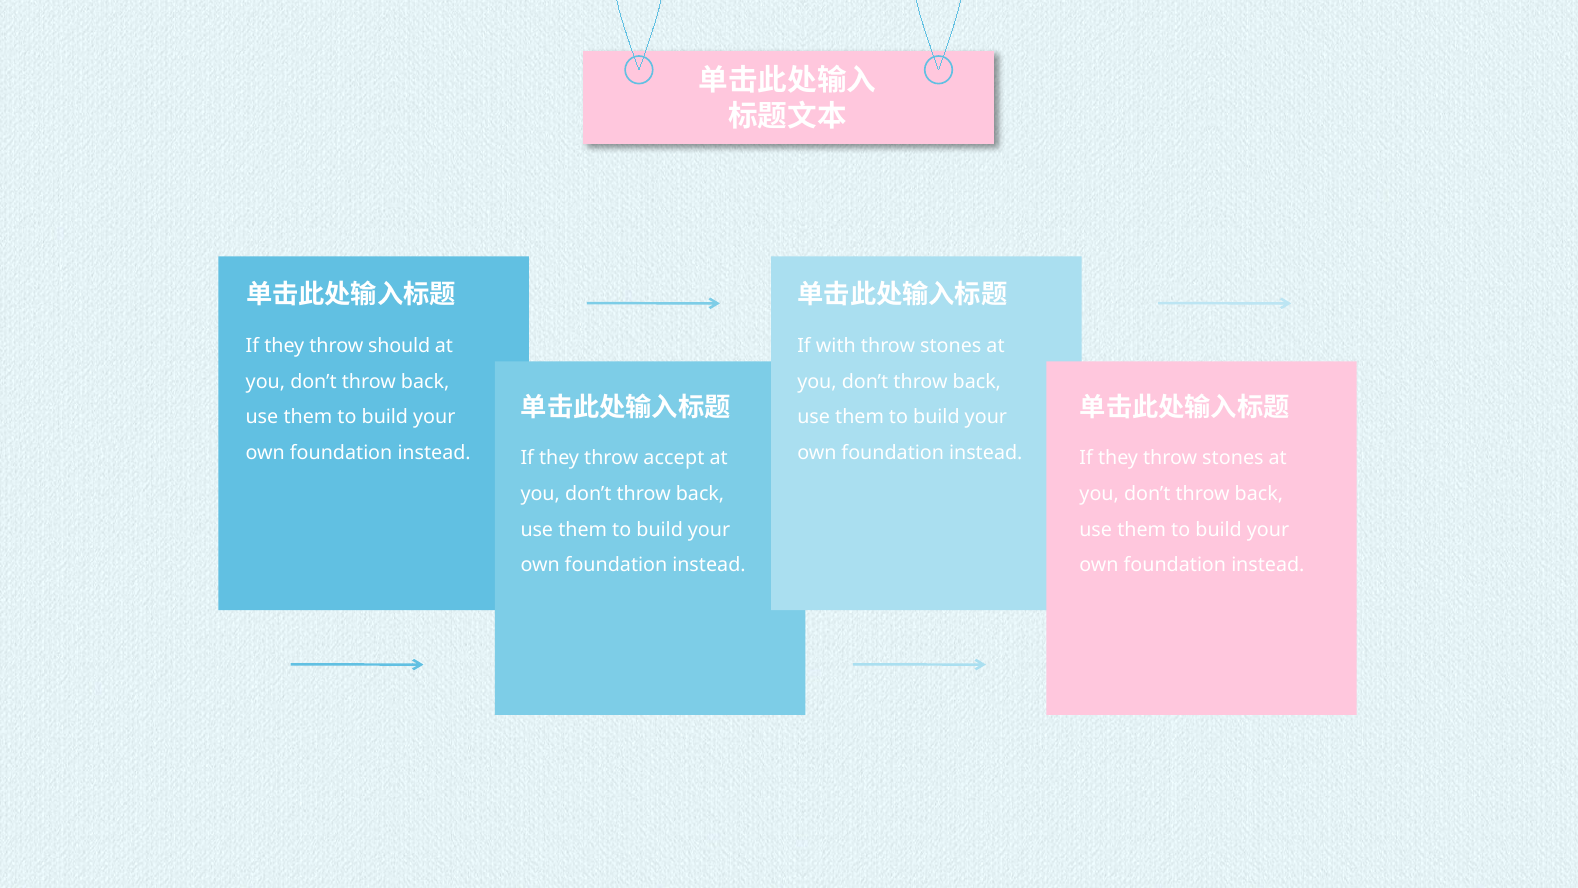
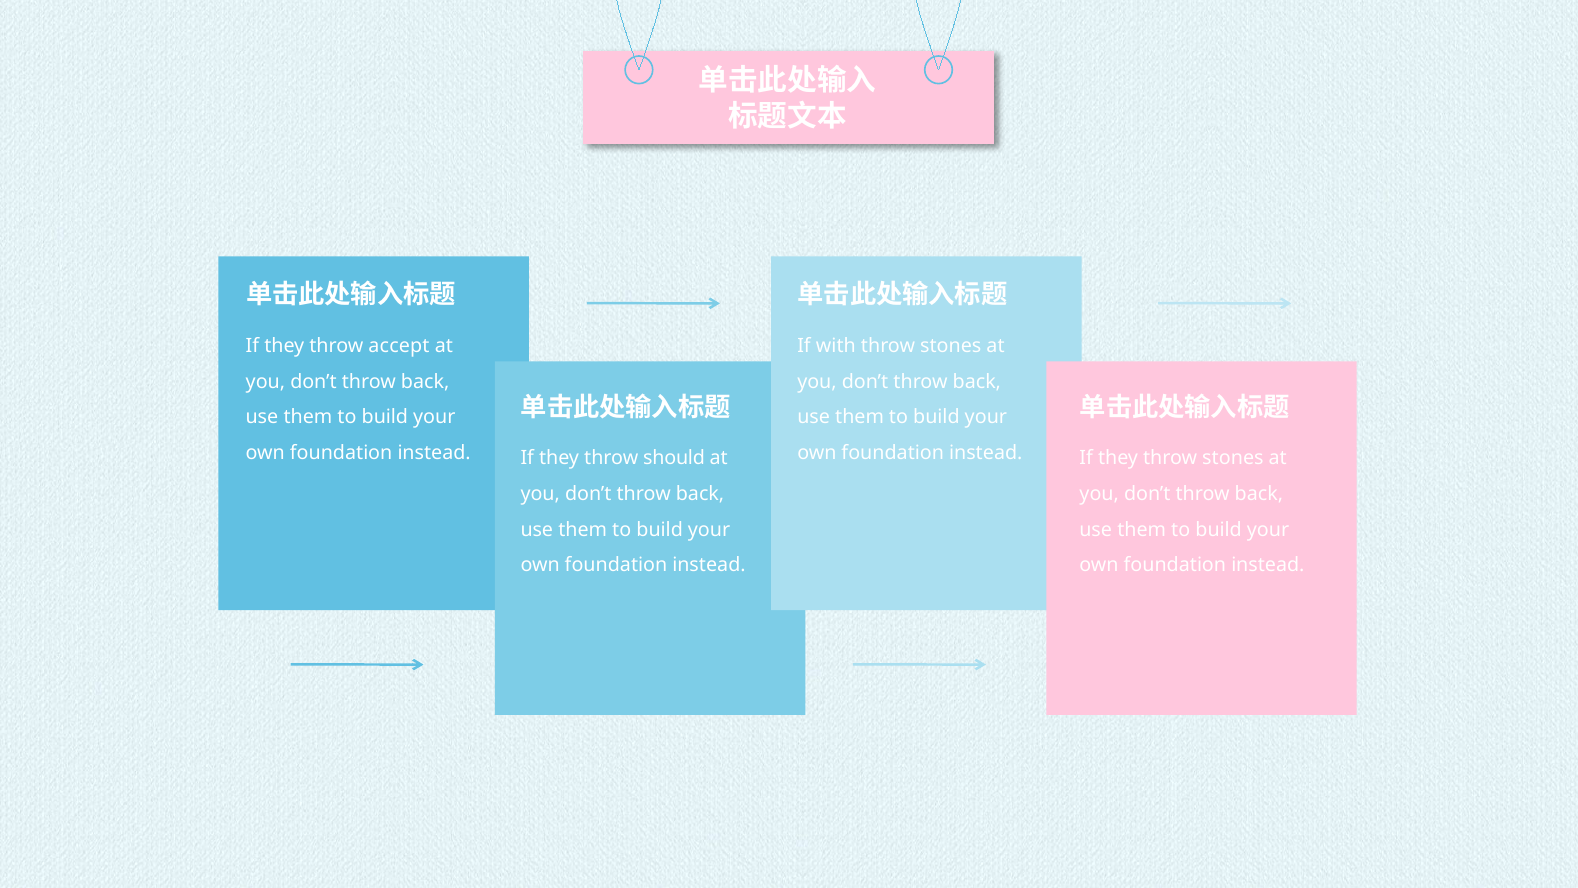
should: should -> accept (399, 346)
accept: accept -> should (674, 458)
